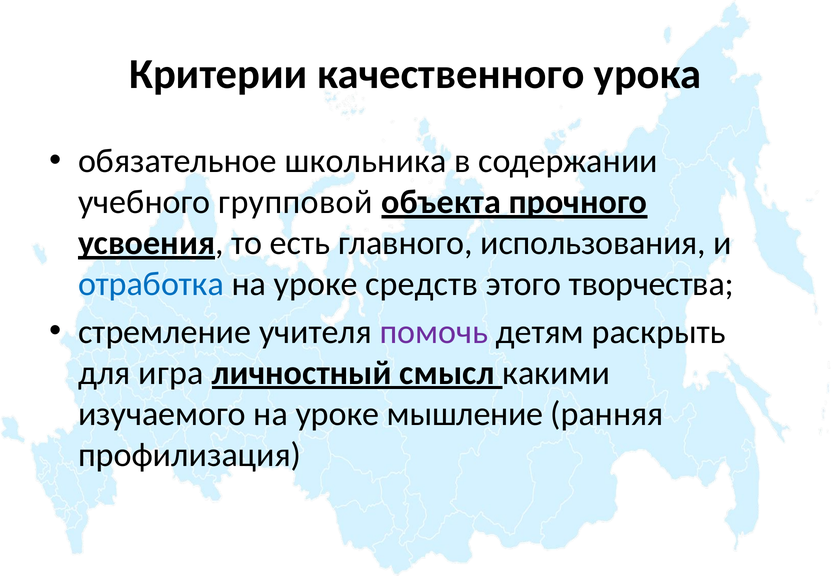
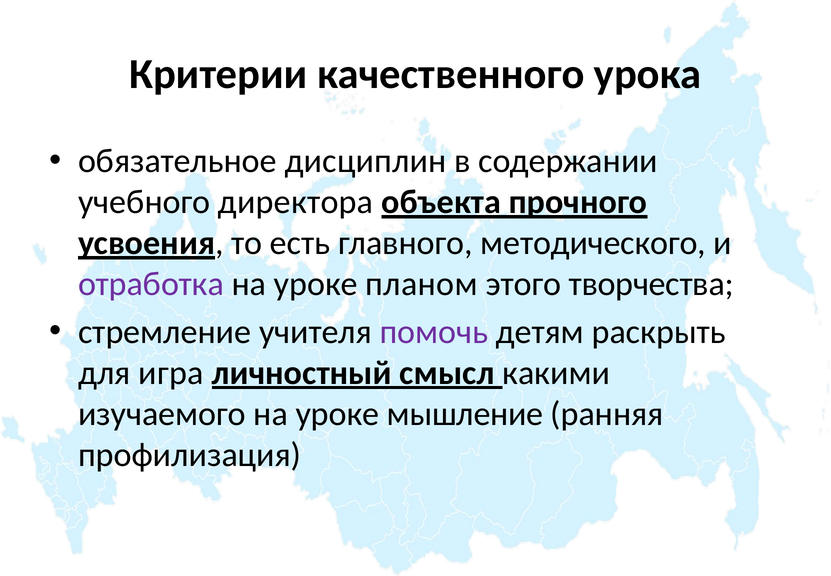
школьника: школьника -> дисциплин (366, 161)
групповой: групповой -> директора (295, 202)
использования: использования -> методического (593, 243)
отработка colour: blue -> purple (151, 284)
средств: средств -> планом (422, 284)
